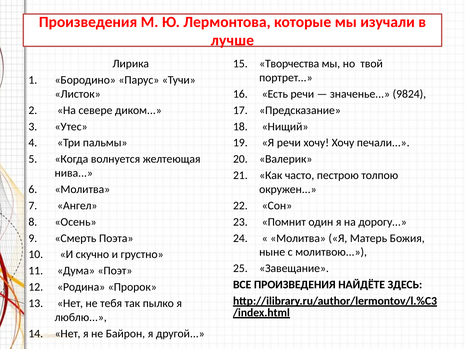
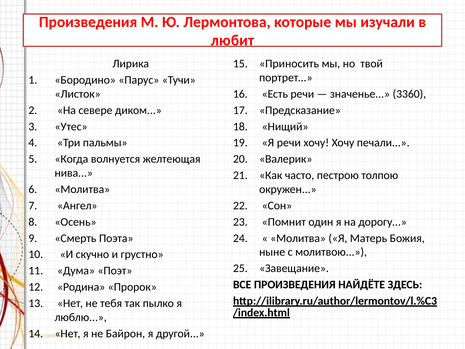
лучше: лучше -> любит (232, 40)
Творчества: Творчества -> Приносить (289, 64)
9824: 9824 -> 3360 (409, 94)
